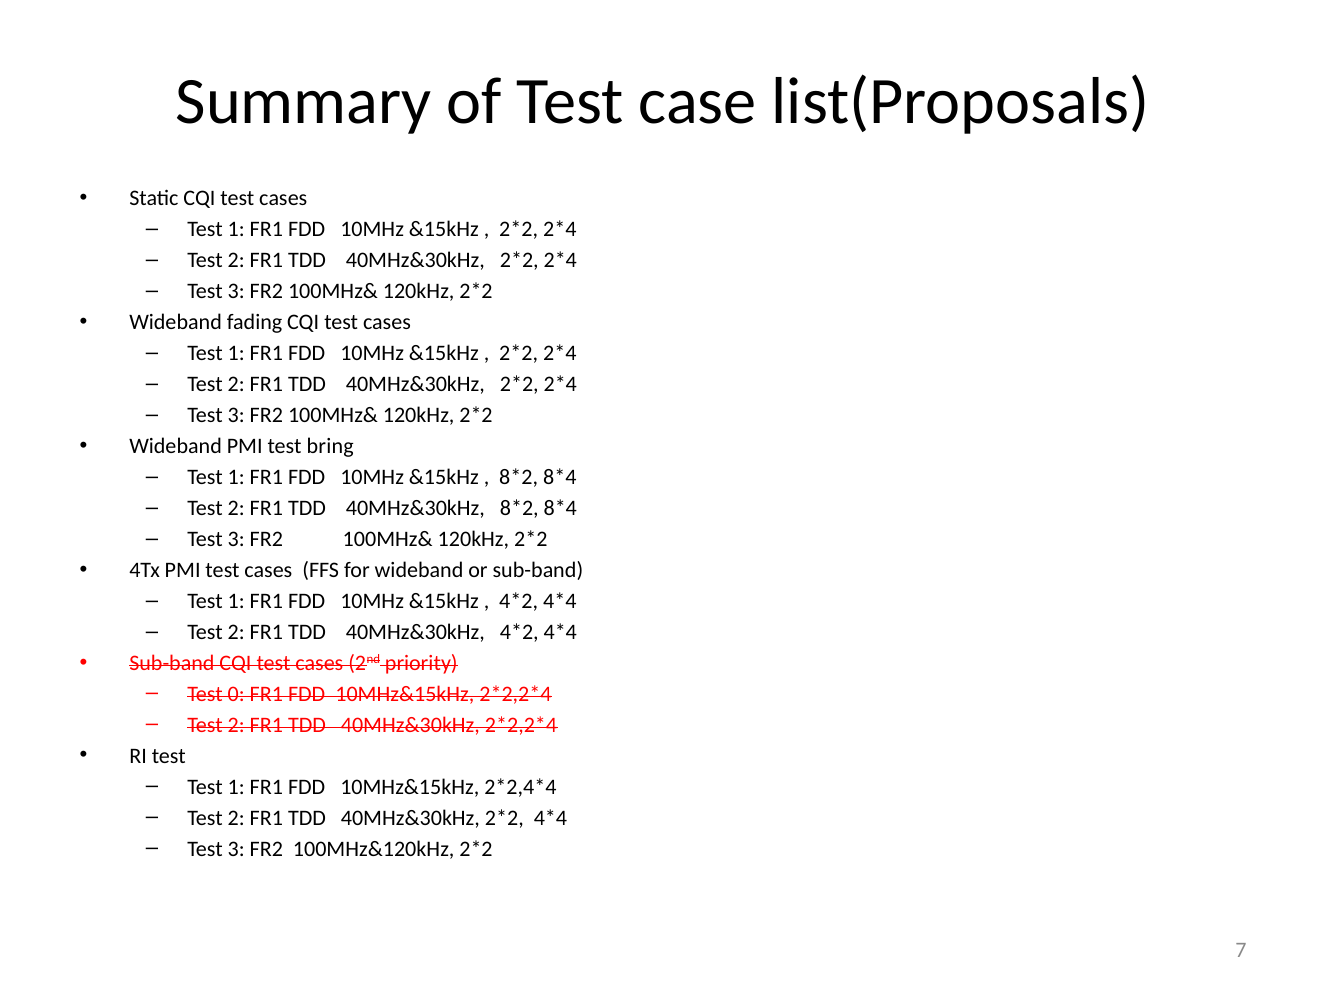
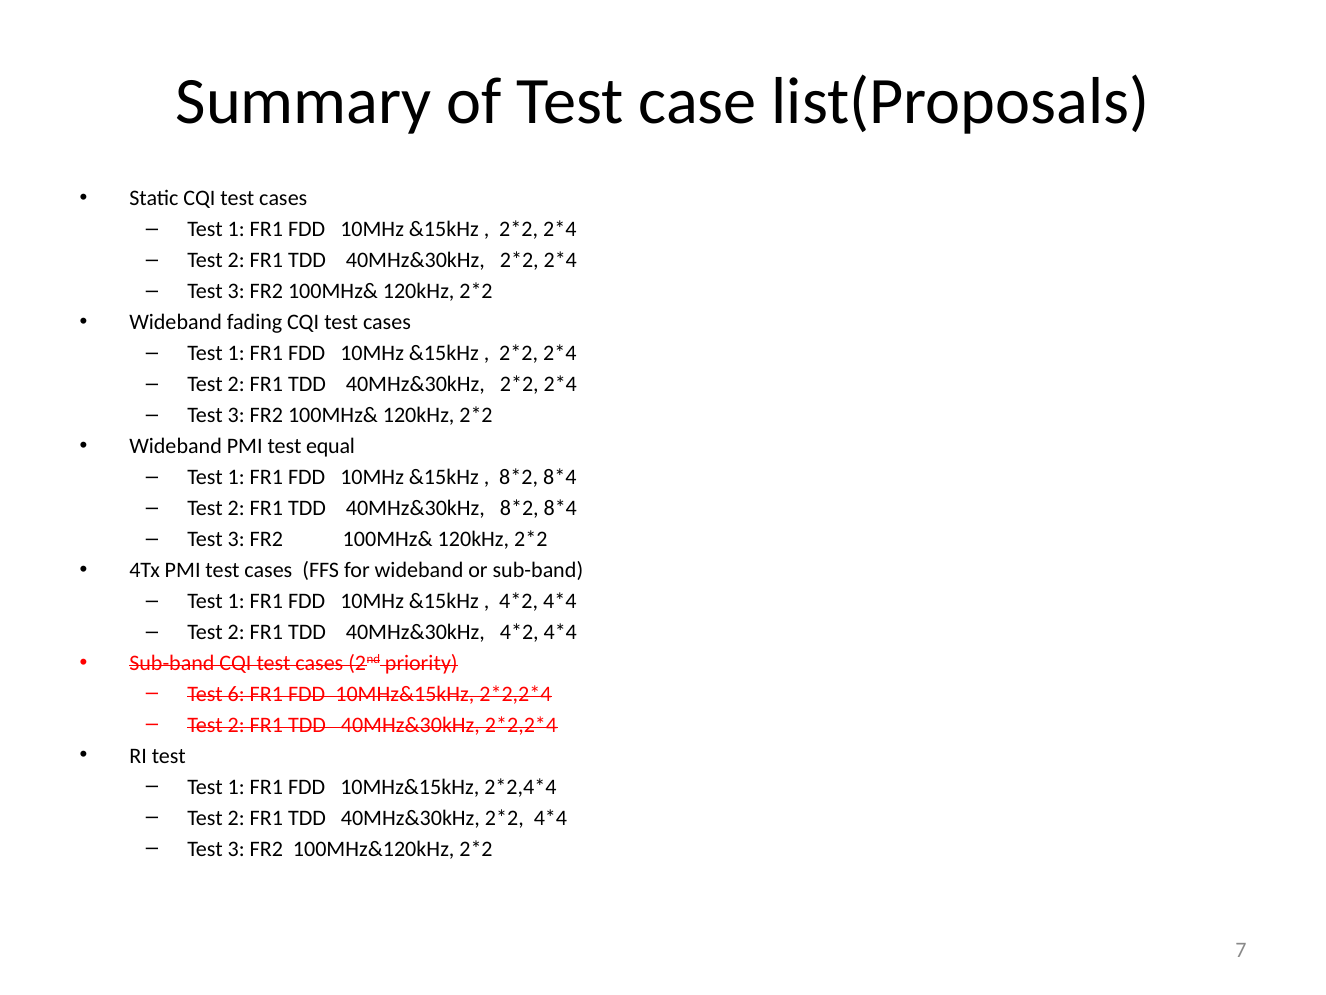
bring: bring -> equal (330, 446)
0: 0 -> 6 (236, 694)
